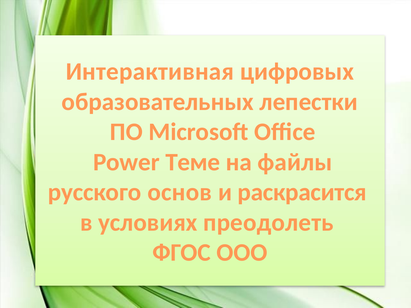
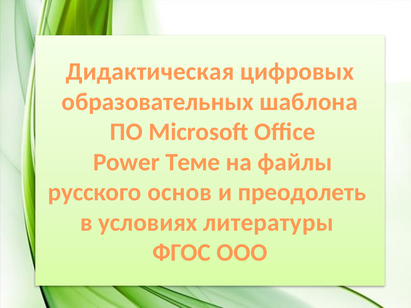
Интерактивная: Интерактивная -> Дидактическая (150, 72)
лепестки: лепестки -> шаблона (309, 102)
раскрасится: раскрасится -> преодолеть (302, 192)
преодолеть: преодолеть -> литературы (268, 223)
